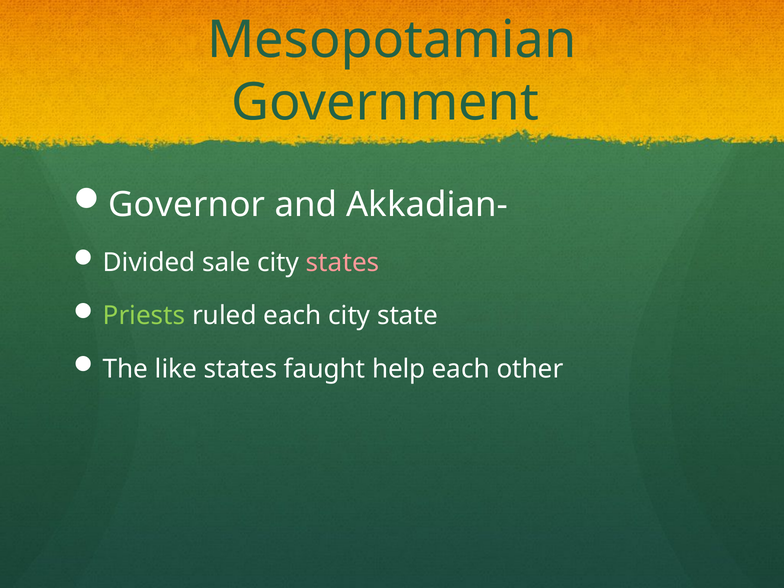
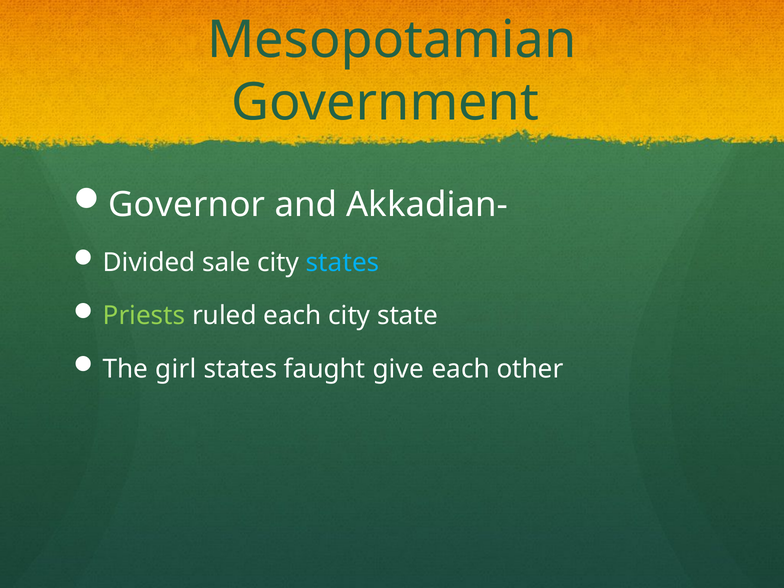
states colour: pink -> light blue (343, 263)
like: like -> girl (176, 369)
help: help -> give (398, 369)
